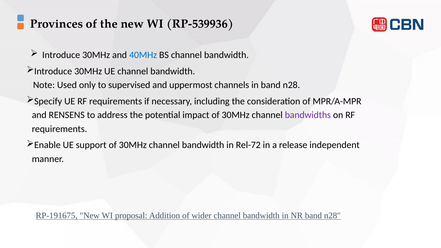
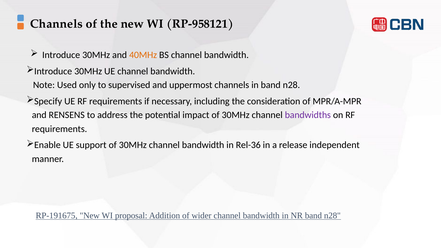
Provinces: Provinces -> Channels (56, 24)
RP-539936: RP-539936 -> RP-958121 (200, 24)
40MHz colour: blue -> orange (143, 55)
Rel-72: Rel-72 -> Rel-36 (248, 145)
